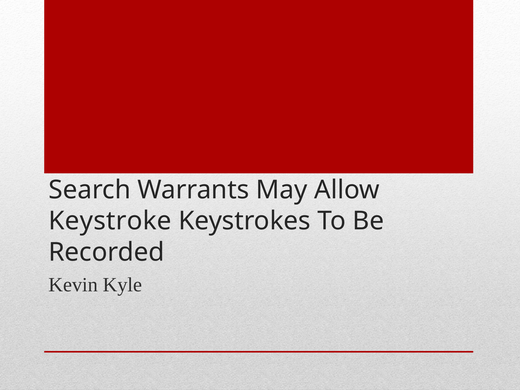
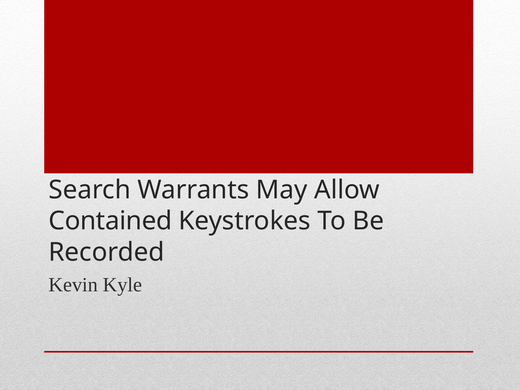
Keystroke: Keystroke -> Contained (110, 221)
